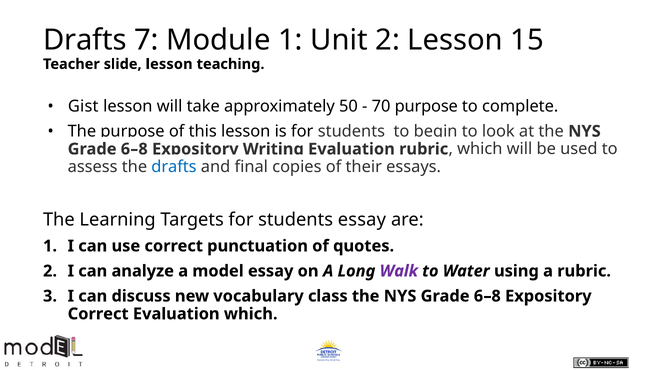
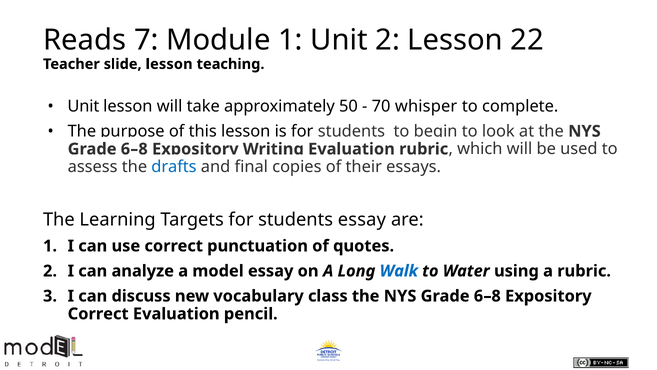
Drafts: Drafts -> Reads (85, 40)
15: 15 -> 22 (527, 40)
Gist: Gist -> Unit (83, 106)
70 purpose: purpose -> whisper (426, 106)
Walk colour: purple -> blue (399, 271)
Evaluation which: which -> pencil (251, 314)
